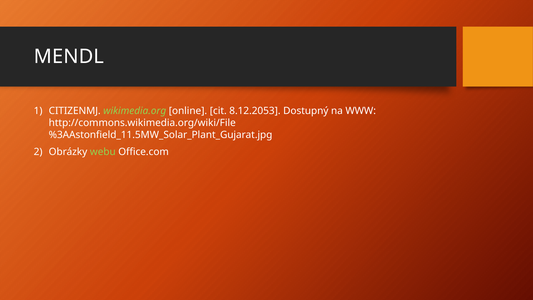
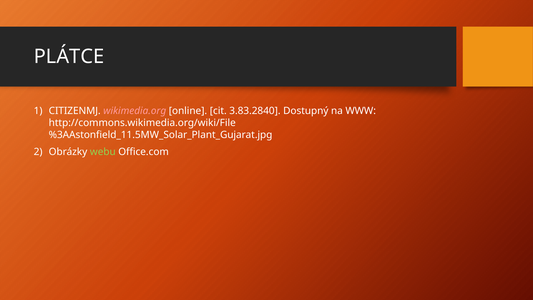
MENDL: MENDL -> PLÁTCE (69, 56)
wikimedia.org colour: light green -> pink (135, 111)
8.12.2053: 8.12.2053 -> 3.83.2840 (255, 111)
